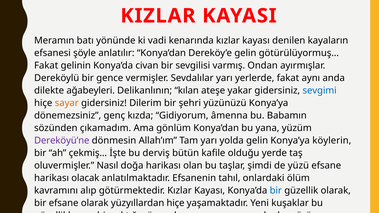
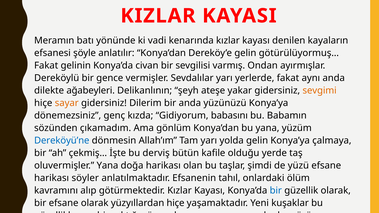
kılan: kılan -> şeyh (187, 91)
sevgimi colour: blue -> orange (320, 91)
bir şehri: şehri -> anda (190, 103)
âmenna: âmenna -> babasını (229, 116)
Dereköyü’ne colour: purple -> blue (62, 141)
köylerin: köylerin -> çalmaya (332, 141)
oluvermişler Nasıl: Nasıl -> Yana (107, 166)
olacak: olacak -> söyler (85, 178)
